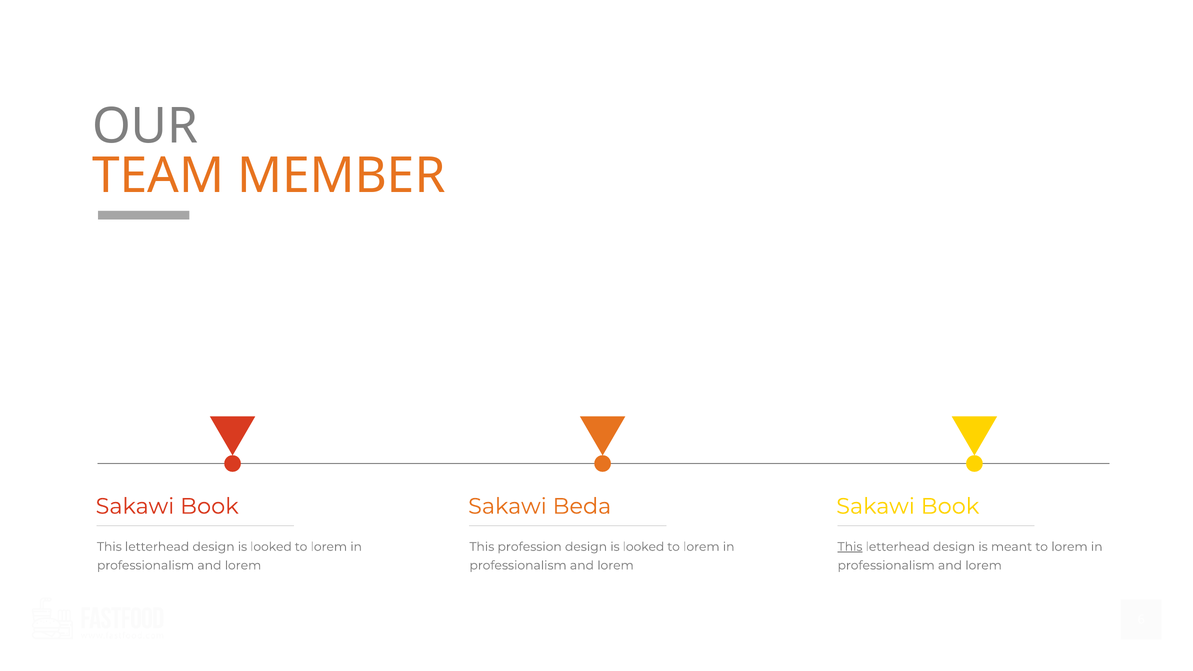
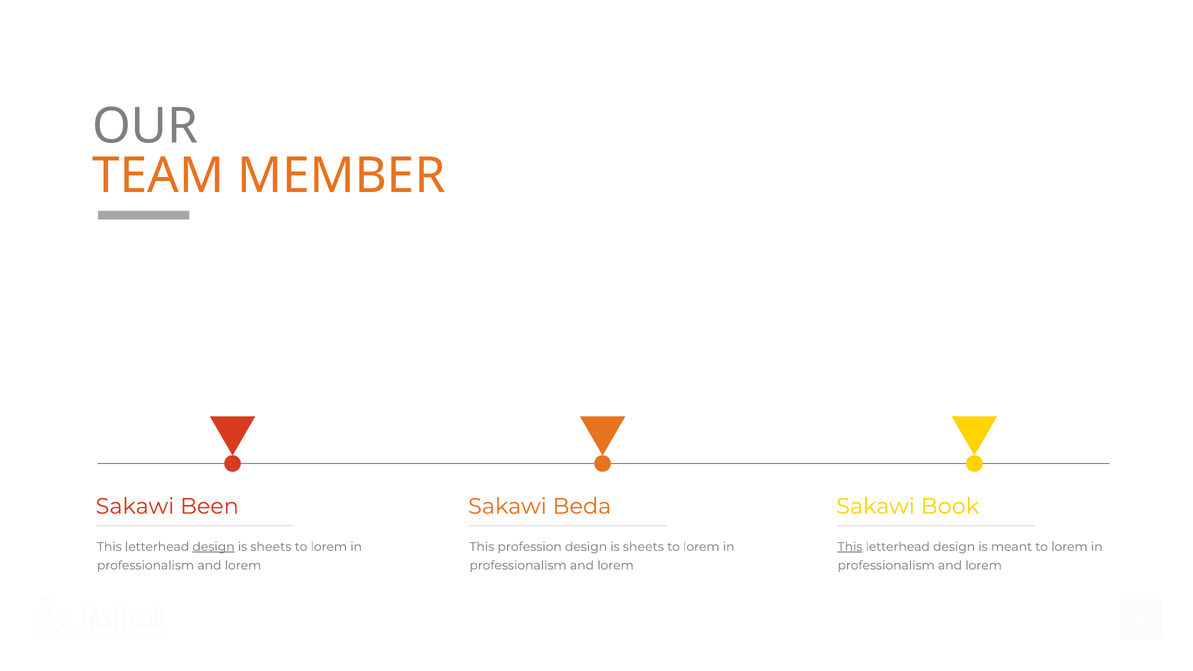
Book: Book -> Been (209, 506)
design underline: none -> present (214, 547)
looked: looked -> sheets (271, 547)
looked: looked -> sheets (643, 547)
